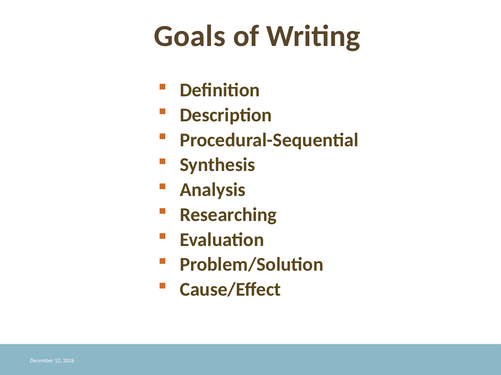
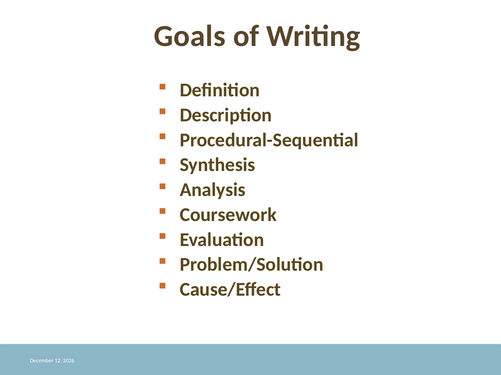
Researching: Researching -> Coursework (228, 215)
